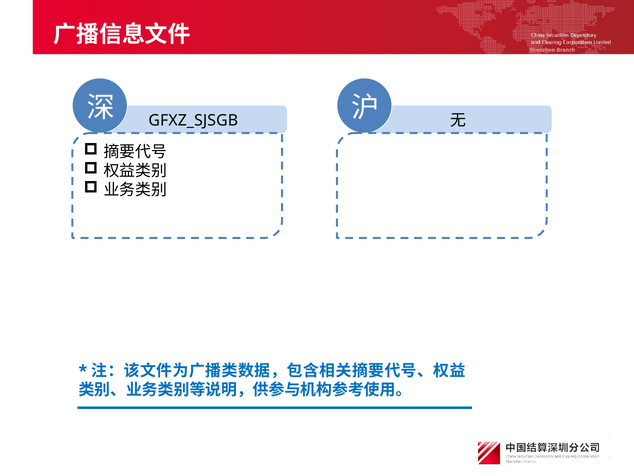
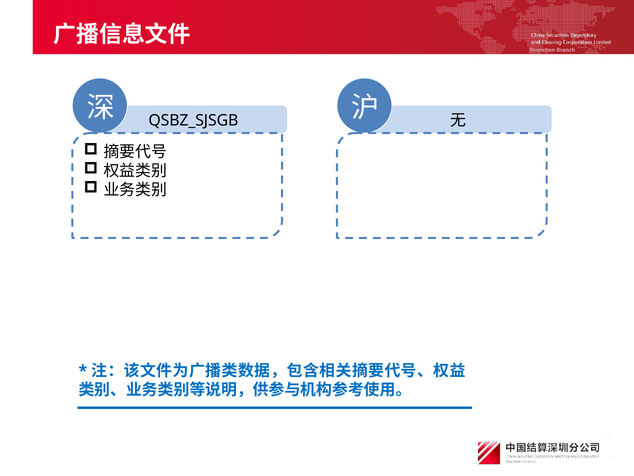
GFXZ_SJSGB: GFXZ_SJSGB -> QSBZ_SJSGB (193, 121)
